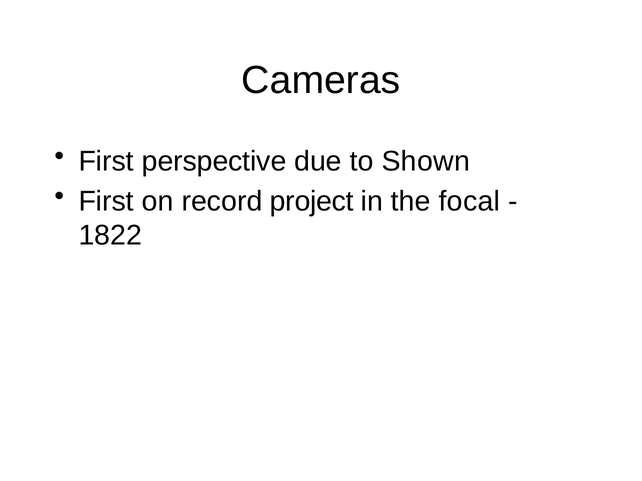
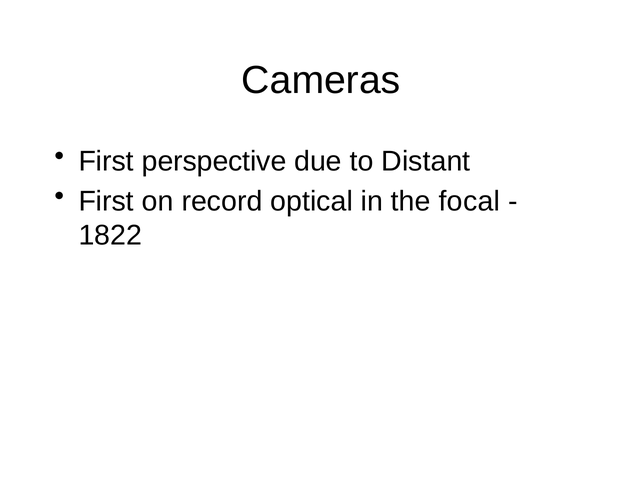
Shown: Shown -> Distant (426, 161)
project: project -> optical (312, 201)
